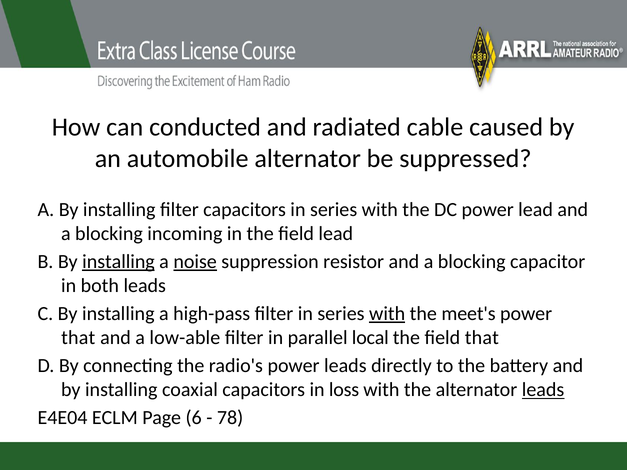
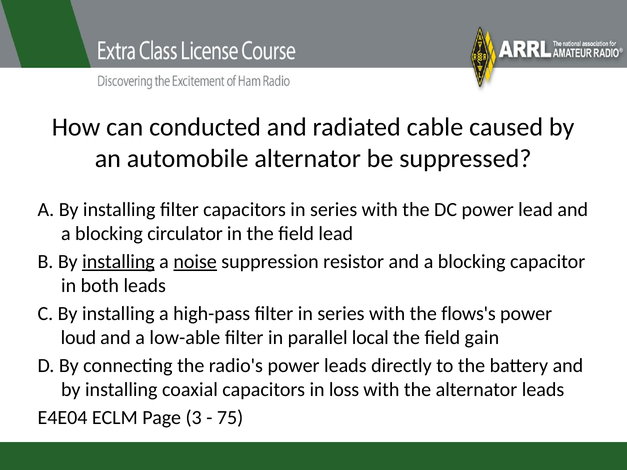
incoming: incoming -> circulator (185, 234)
with underline: present -> none (387, 314)
meet's: meet's -> flows's (469, 314)
that: that -> loud (78, 338)
field that: that -> gain (482, 338)
leads underline: present -> none (543, 390)
6: 6 -> 3 (194, 418)
78: 78 -> 75 (230, 418)
